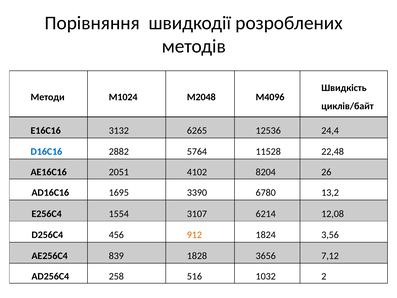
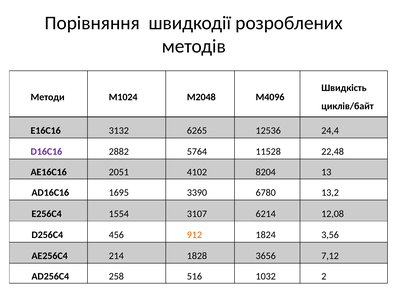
D16C16 colour: blue -> purple (46, 152)
26: 26 -> 13 (326, 172)
839: 839 -> 214 (116, 256)
